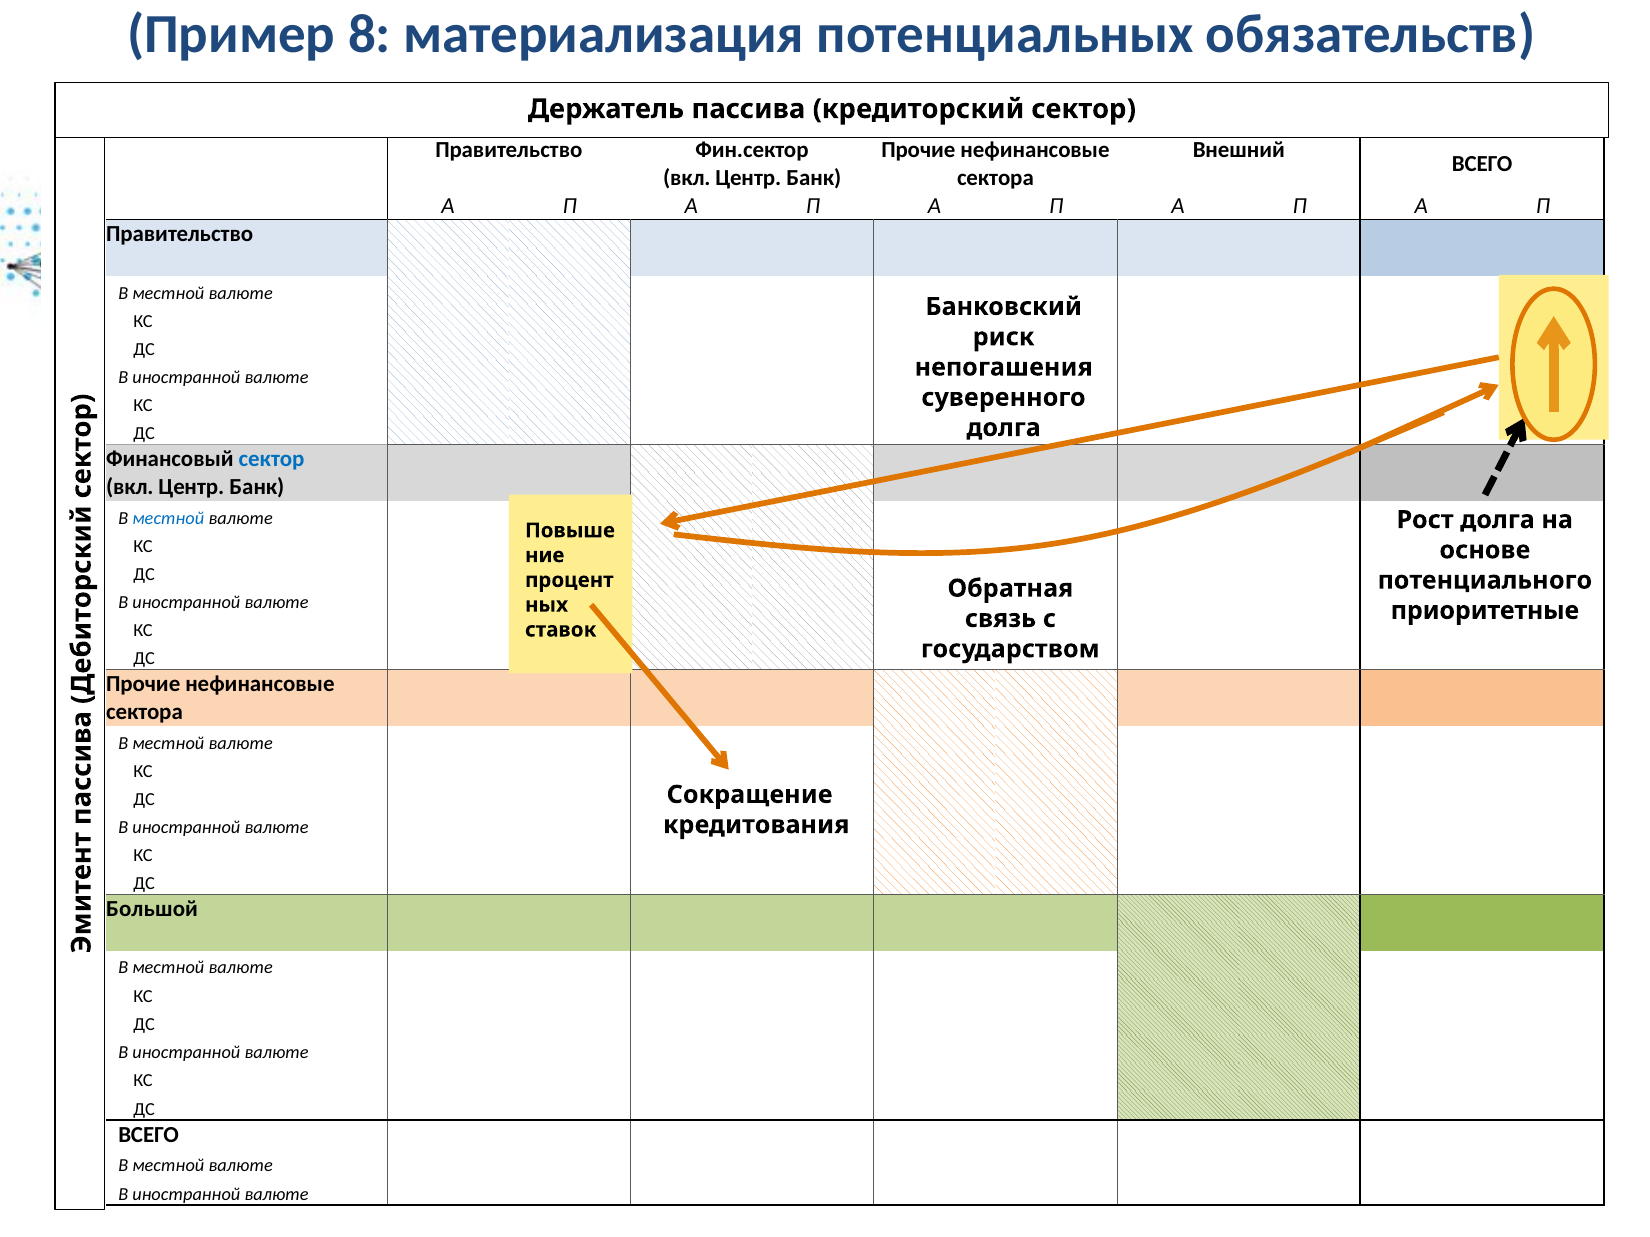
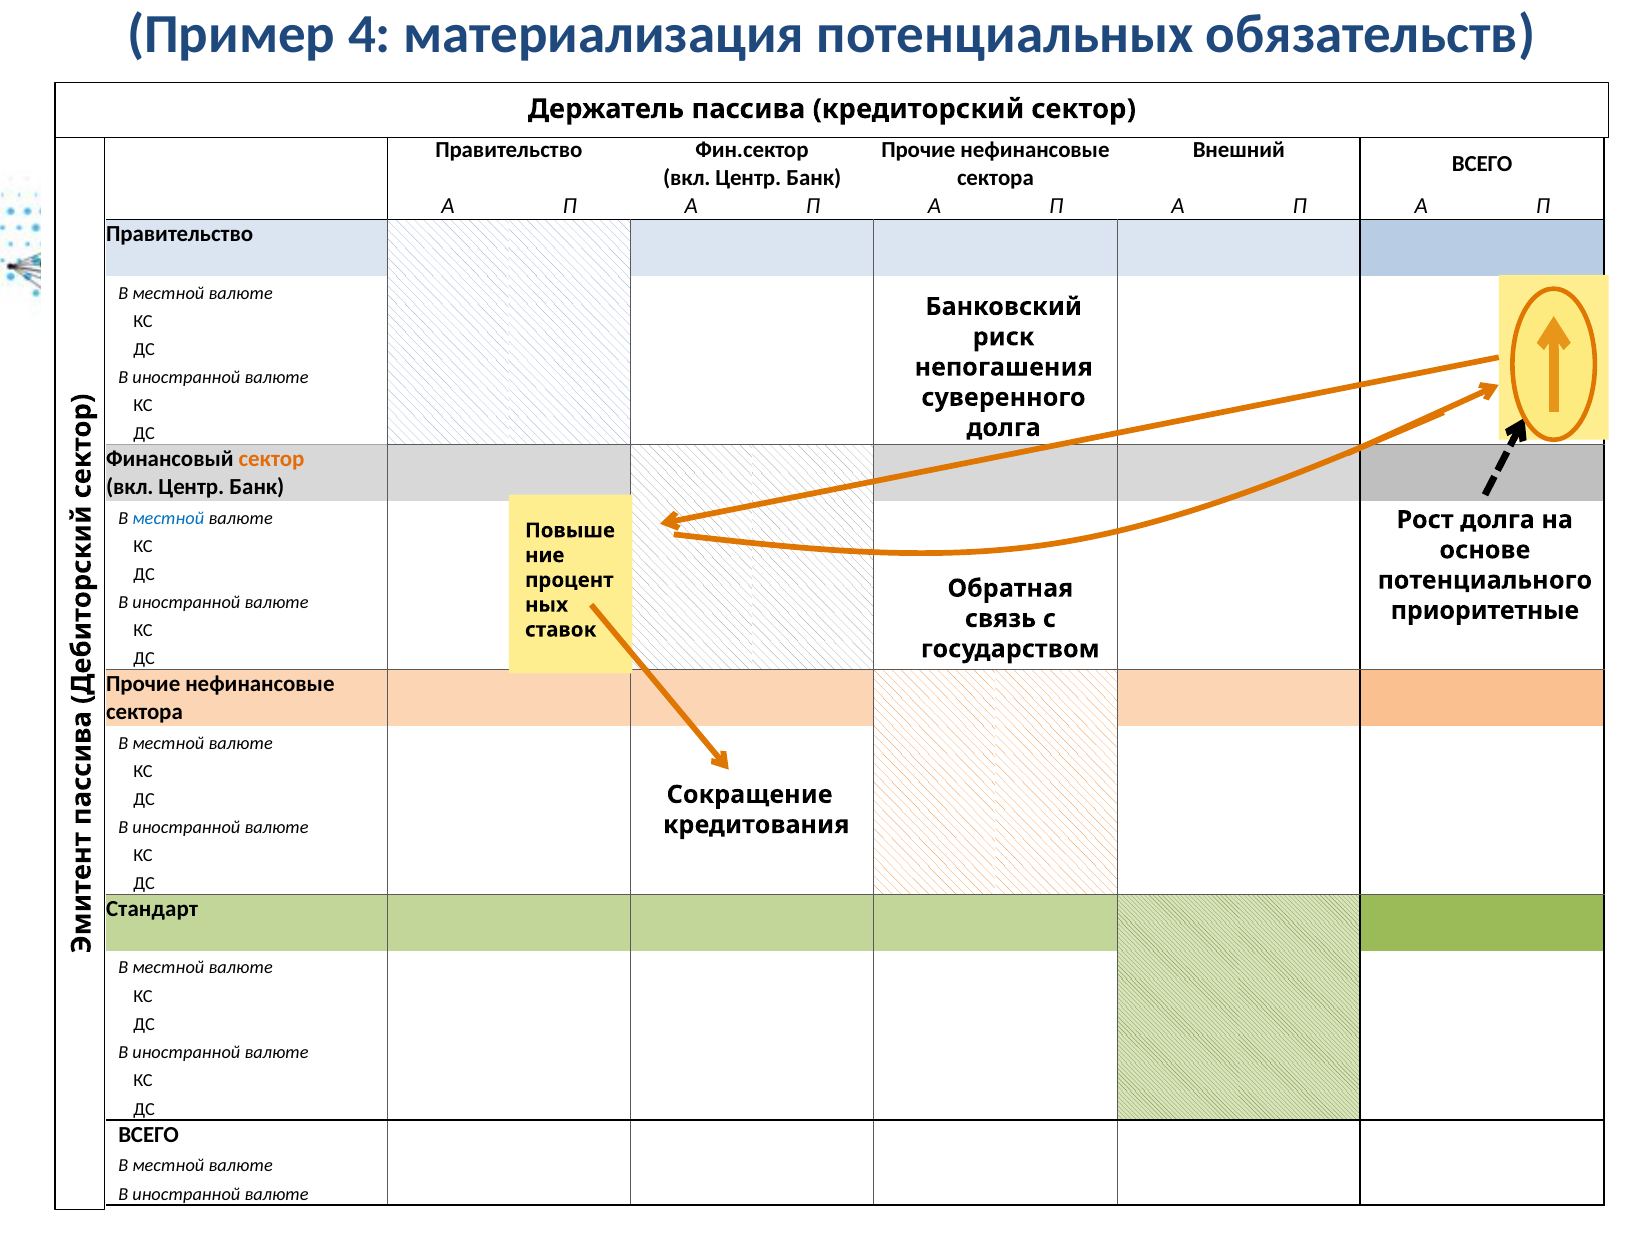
8: 8 -> 4 (370, 34)
сектор colour: blue -> orange (272, 459)
Большой: Большой -> Стандарт (152, 909)
